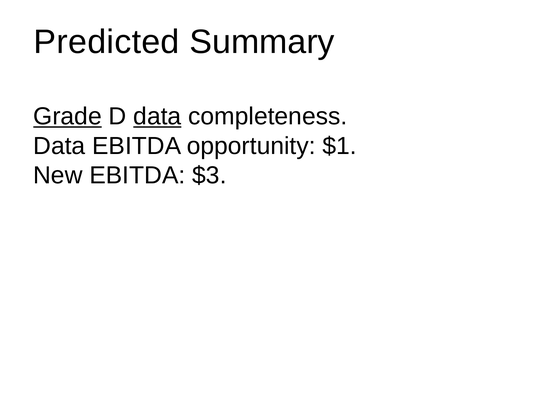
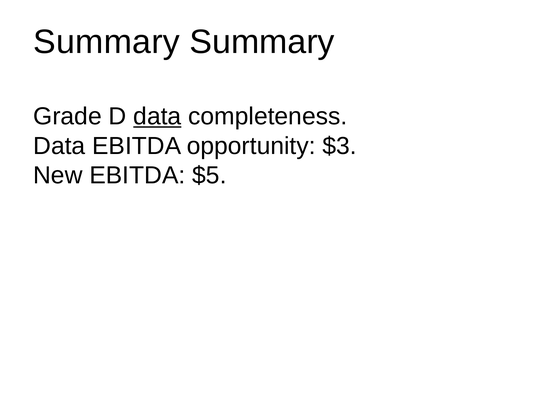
Predicted: Predicted -> Summary (107, 42)
Grade underline: present -> none (67, 116)
$1: $1 -> $3 (340, 146)
$3: $3 -> $5 (209, 176)
